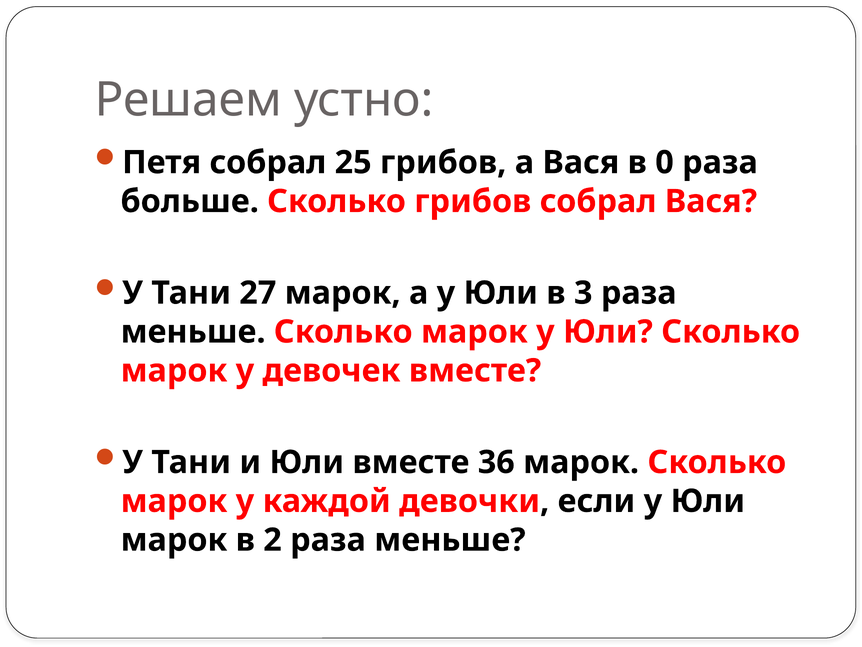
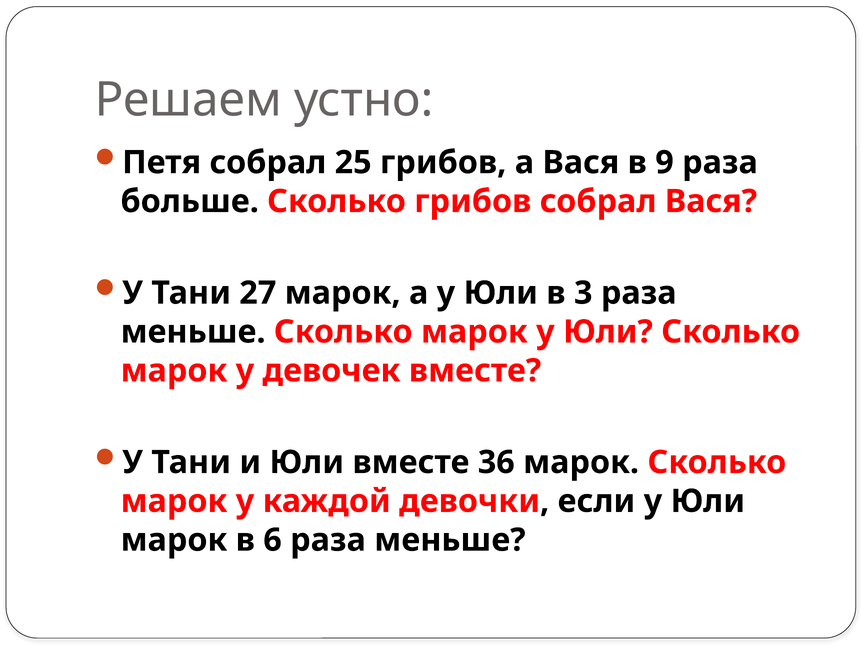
0: 0 -> 9 (665, 162)
2: 2 -> 6 (273, 540)
